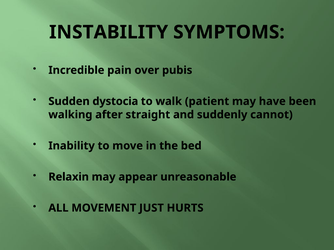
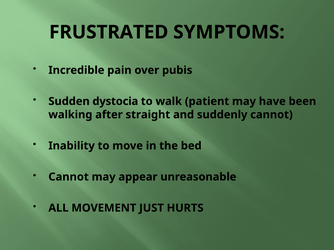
INSTABILITY: INSTABILITY -> FRUSTRATED (109, 32)
Relaxin: Relaxin -> Cannot (69, 177)
